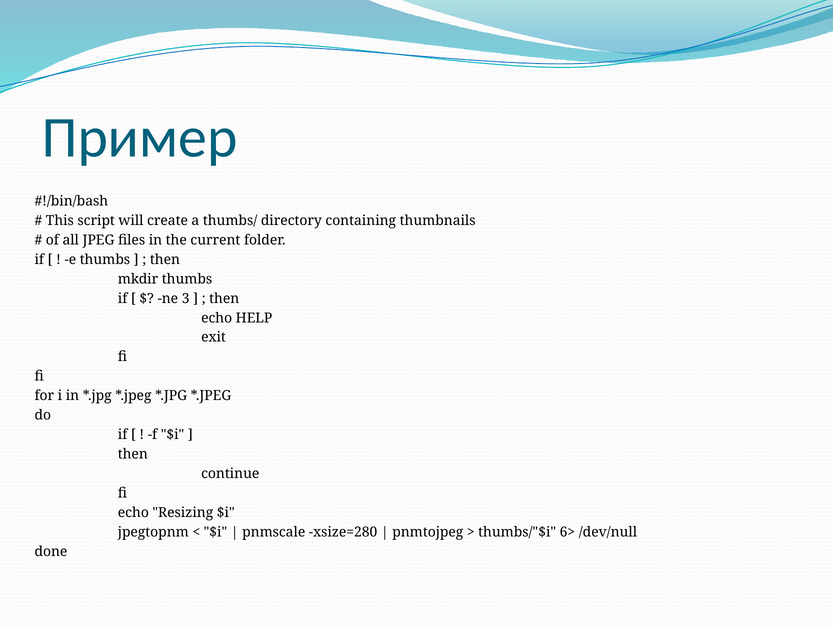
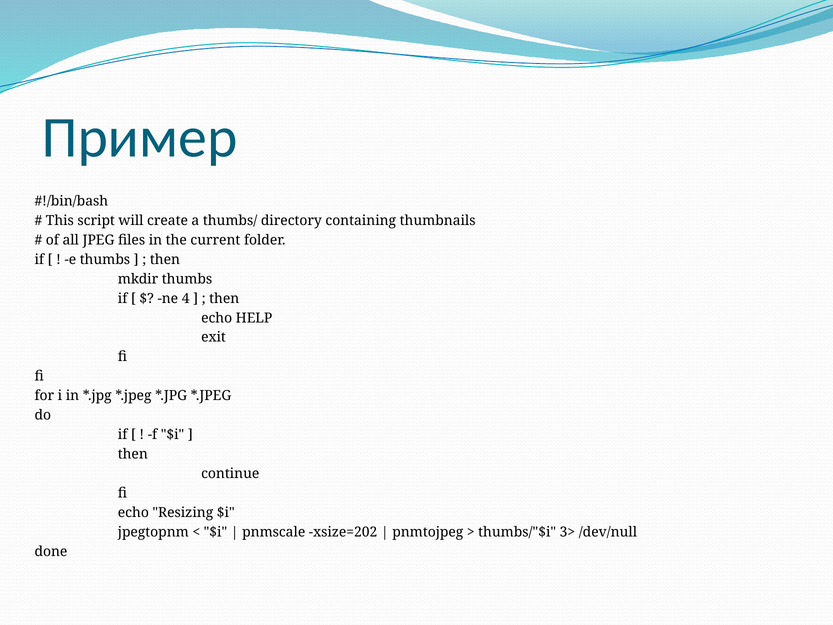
3: 3 -> 4 (186, 298)
xsize=280: xsize=280 -> xsize=202 (343, 532)
6>: 6> -> 3> (567, 532)
